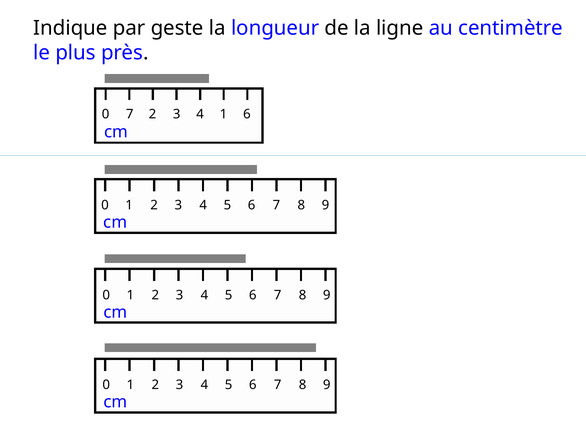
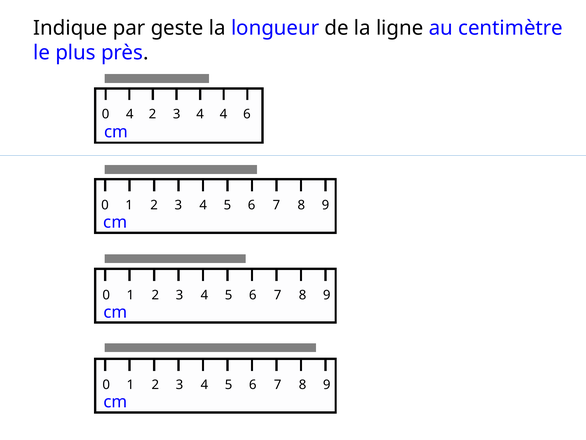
0 7: 7 -> 4 (130, 114)
4 1: 1 -> 4 (223, 114)
